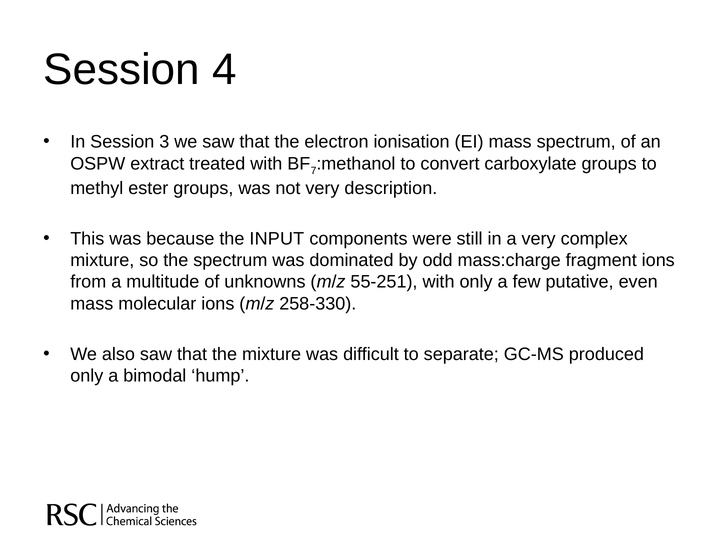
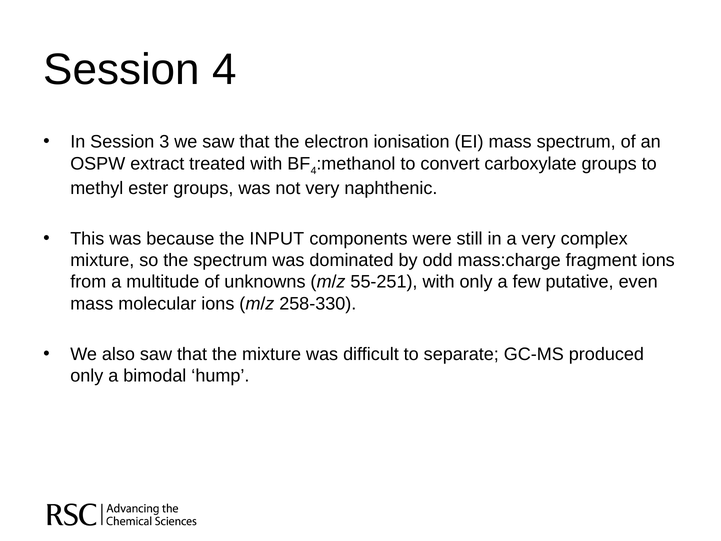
7: 7 -> 4 (314, 170)
description: description -> naphthenic (391, 188)
